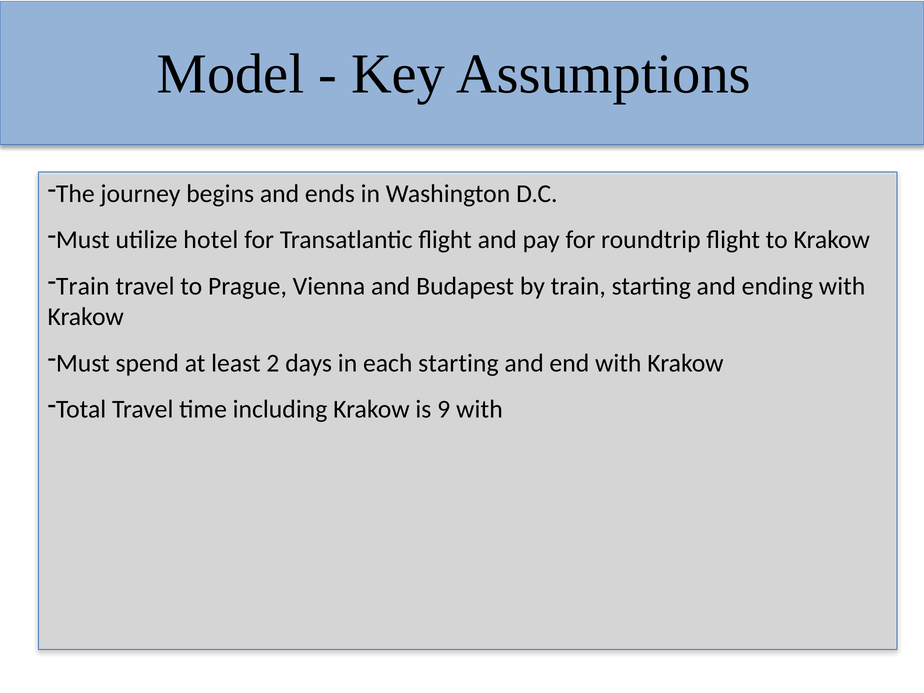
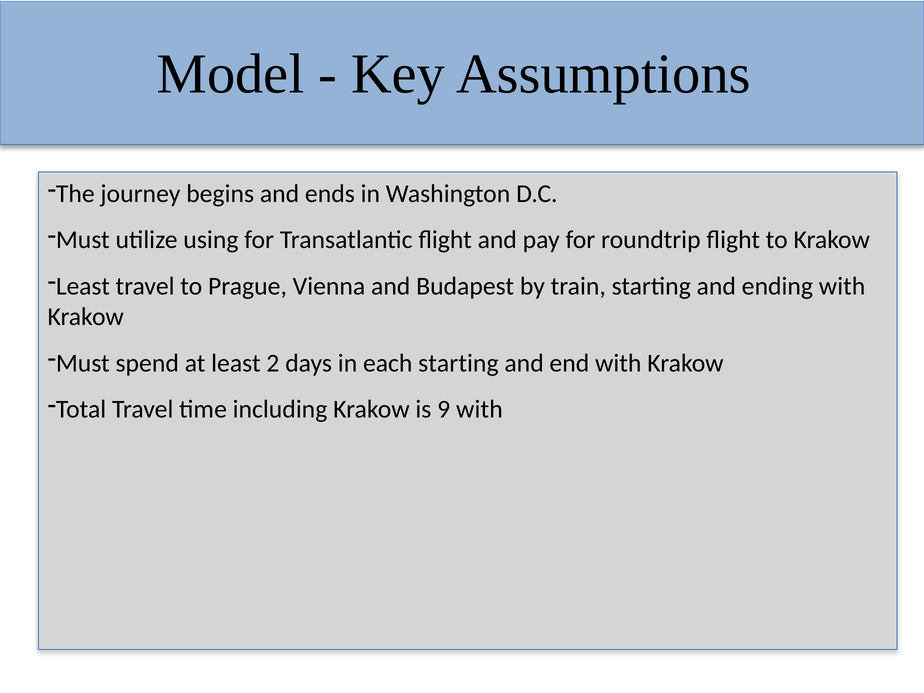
hotel: hotel -> using (211, 240)
Train: Train -> Least (83, 286)
